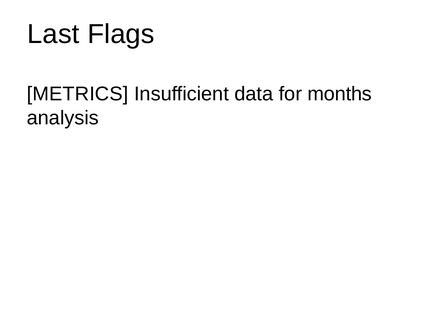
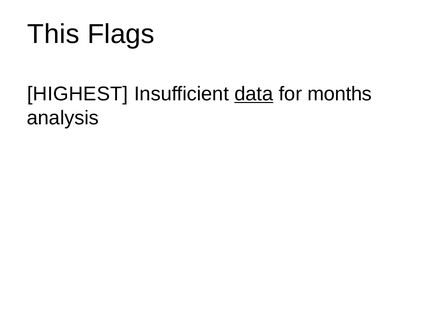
Last: Last -> This (53, 34)
METRICS: METRICS -> HIGHEST (78, 94)
data underline: none -> present (254, 94)
